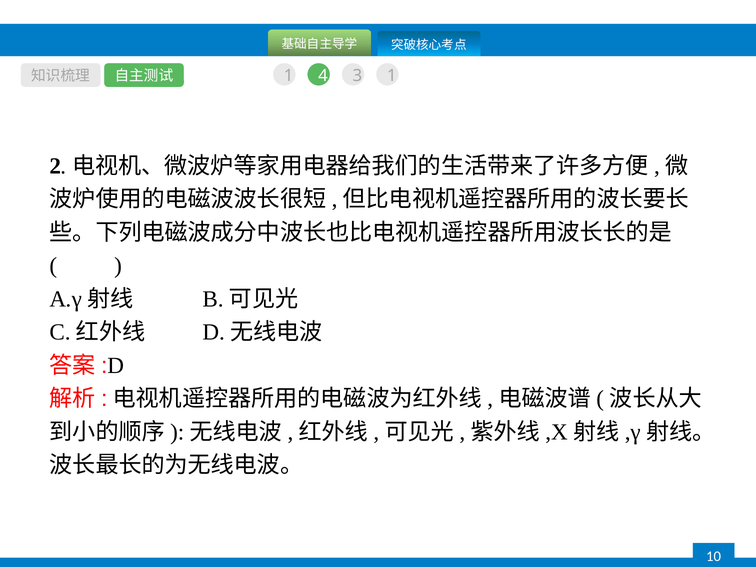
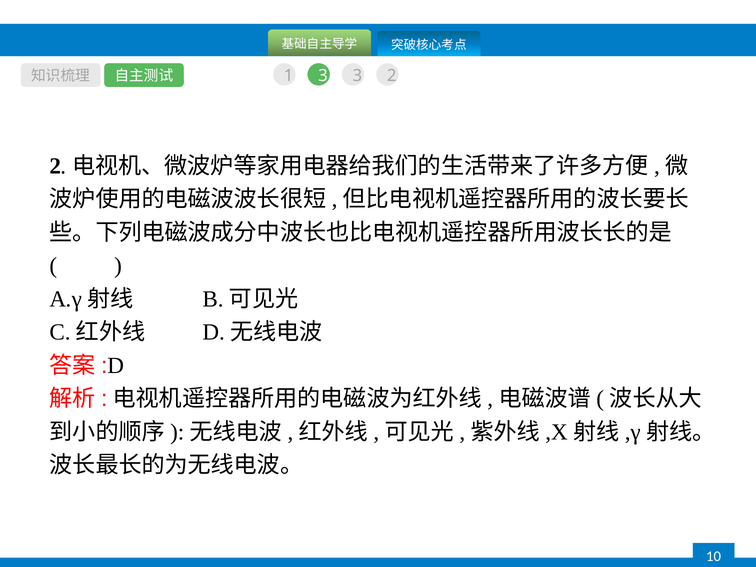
1 4: 4 -> 3 (323, 76)
3 1: 1 -> 2 (392, 76)
